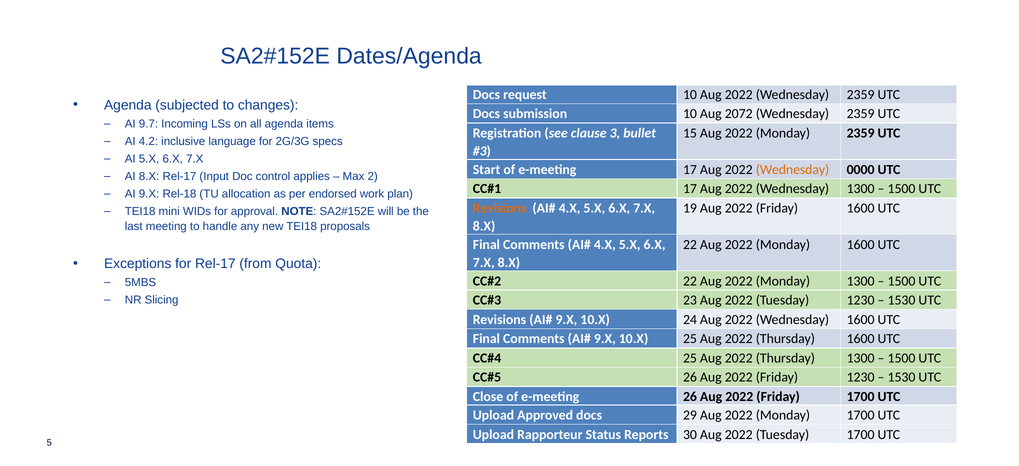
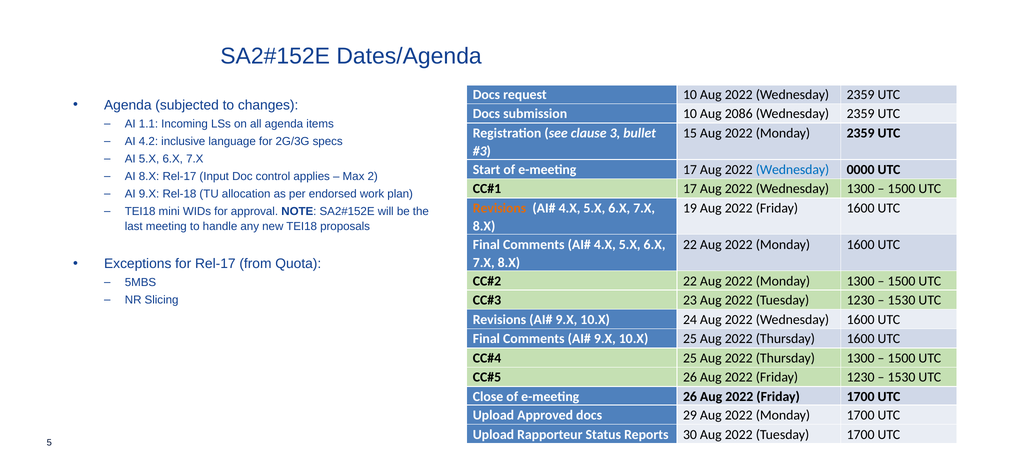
2072: 2072 -> 2086 (739, 114)
9.7: 9.7 -> 1.1 (148, 124)
Wednesday colour: orange -> blue (793, 170)
